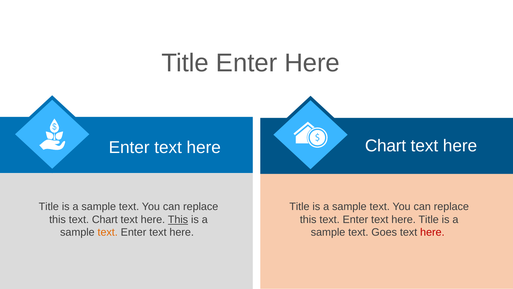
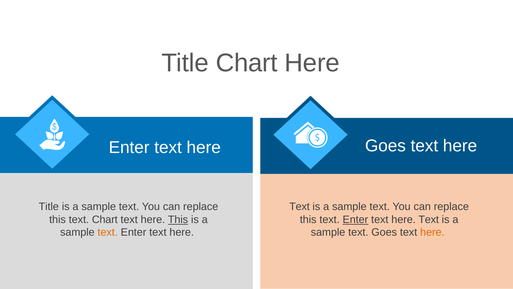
Title Enter: Enter -> Chart (247, 63)
here Chart: Chart -> Goes (385, 146)
Title: Title -> Text (299, 206)
Enter underline: none -> present (355, 219)
Title: Title -> Text (429, 219)
here colour: red -> orange (432, 232)
